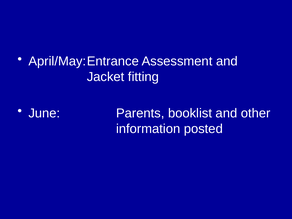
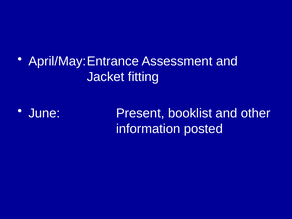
Parents: Parents -> Present (140, 113)
